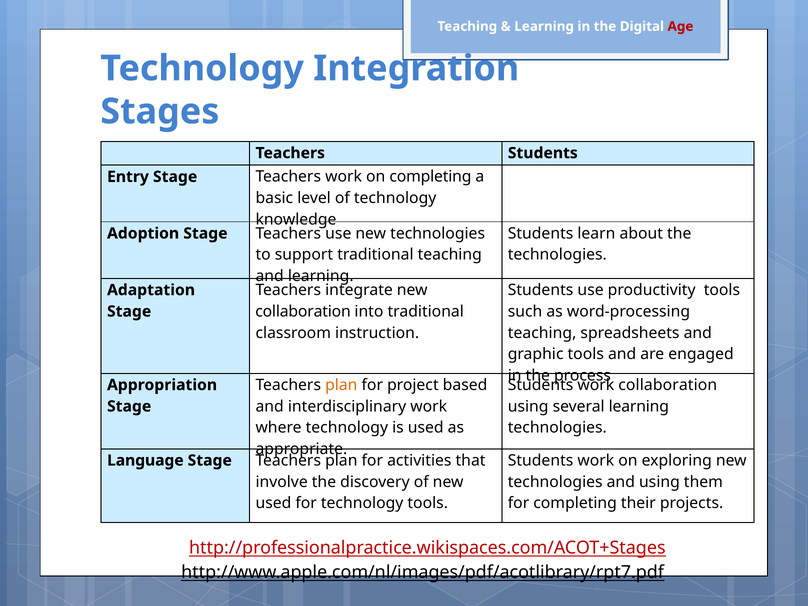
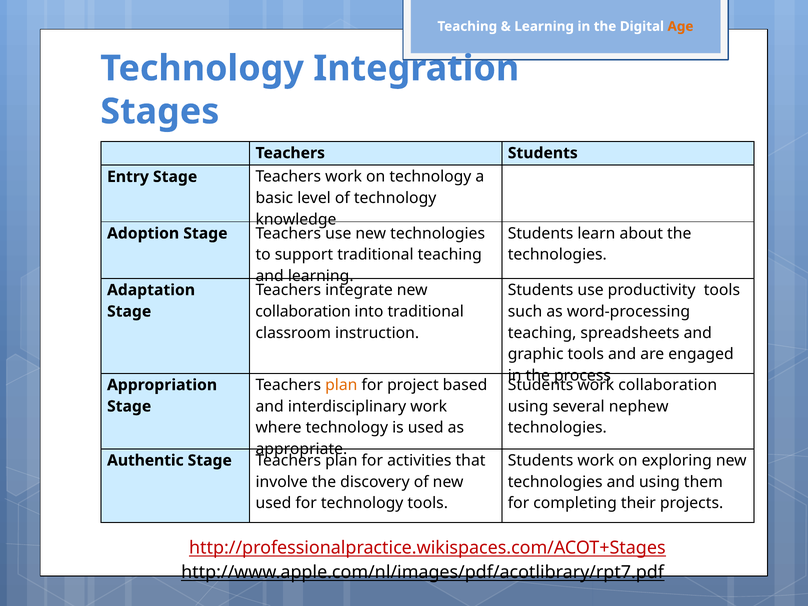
Age colour: red -> orange (680, 26)
on completing: completing -> technology (430, 177)
several learning: learning -> nephew (639, 406)
Language: Language -> Authentic (145, 460)
